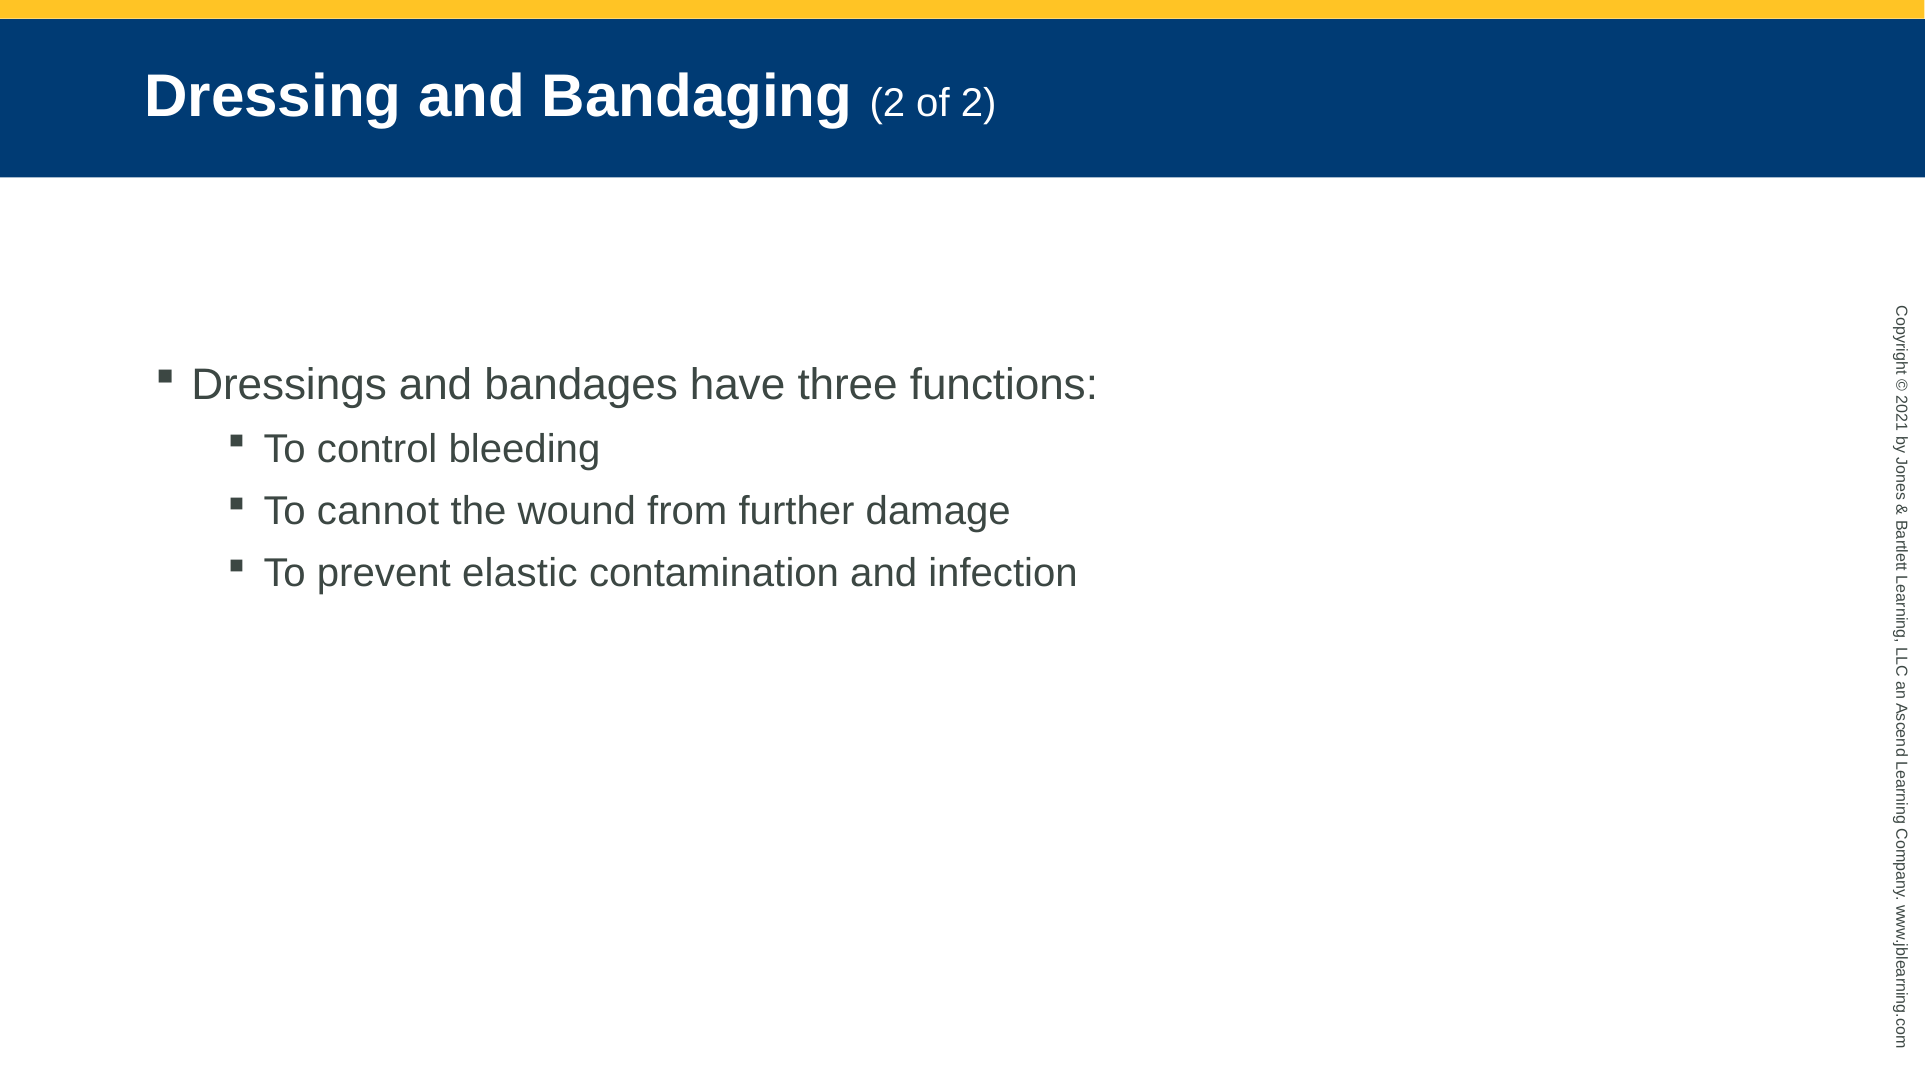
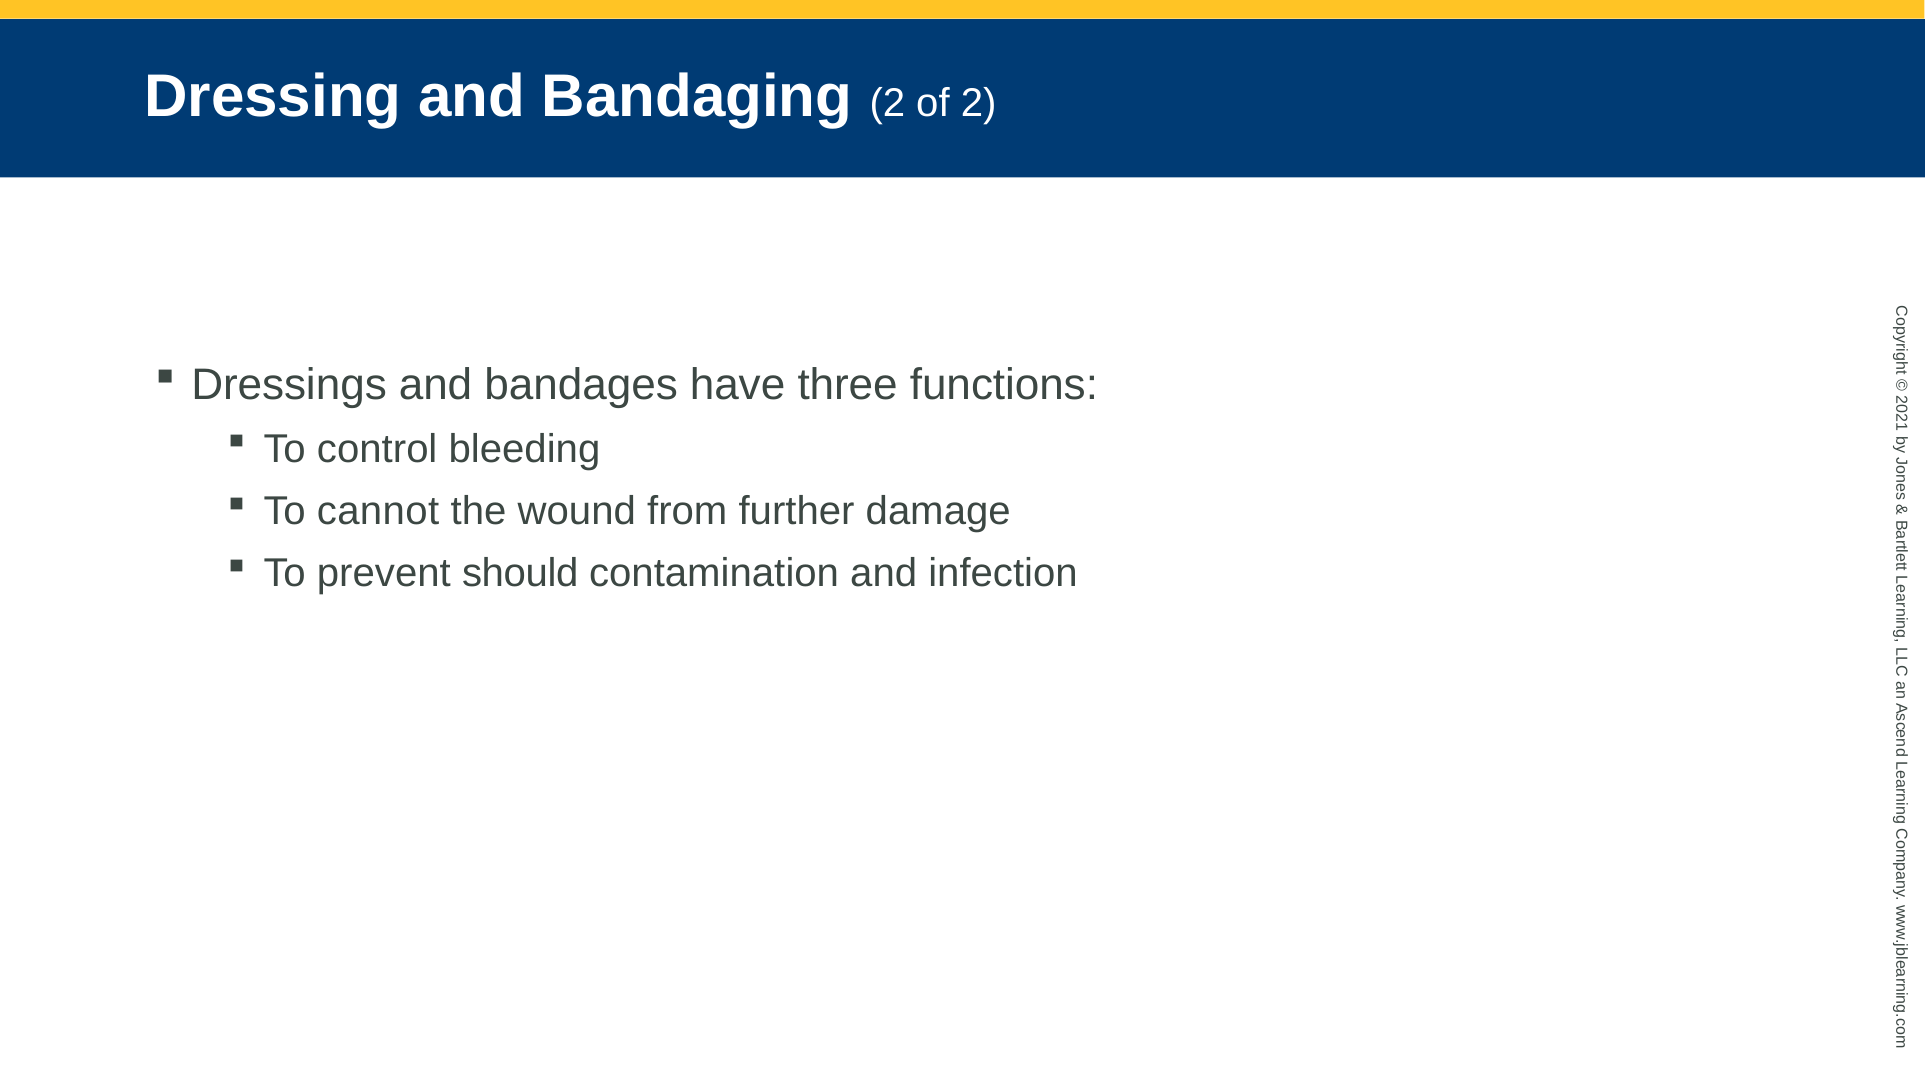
elastic: elastic -> should (520, 573)
